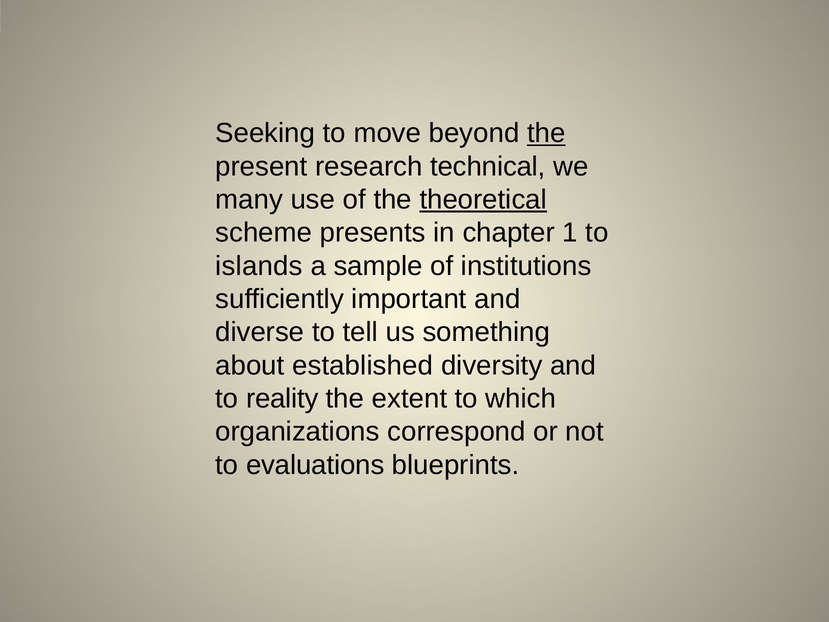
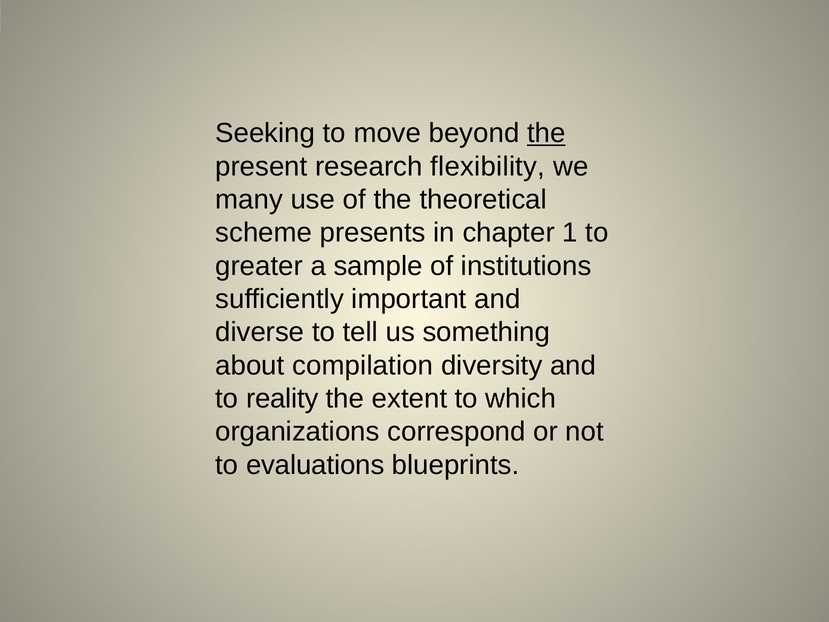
technical: technical -> flexibility (488, 166)
theoretical underline: present -> none (483, 200)
islands: islands -> greater (259, 266)
established: established -> compilation (363, 365)
